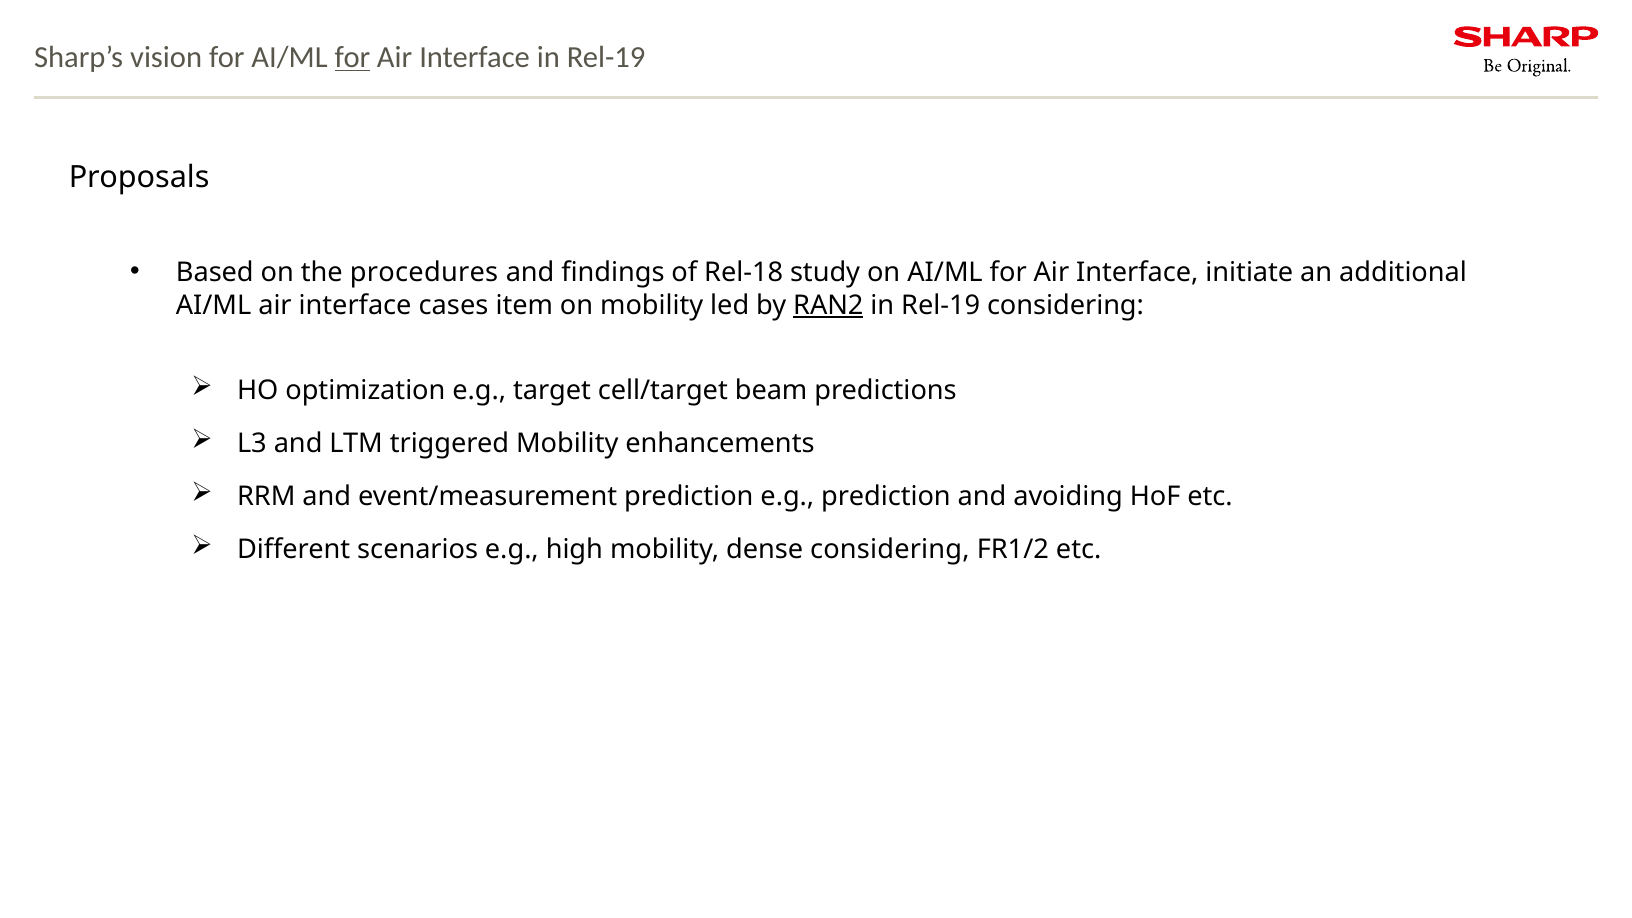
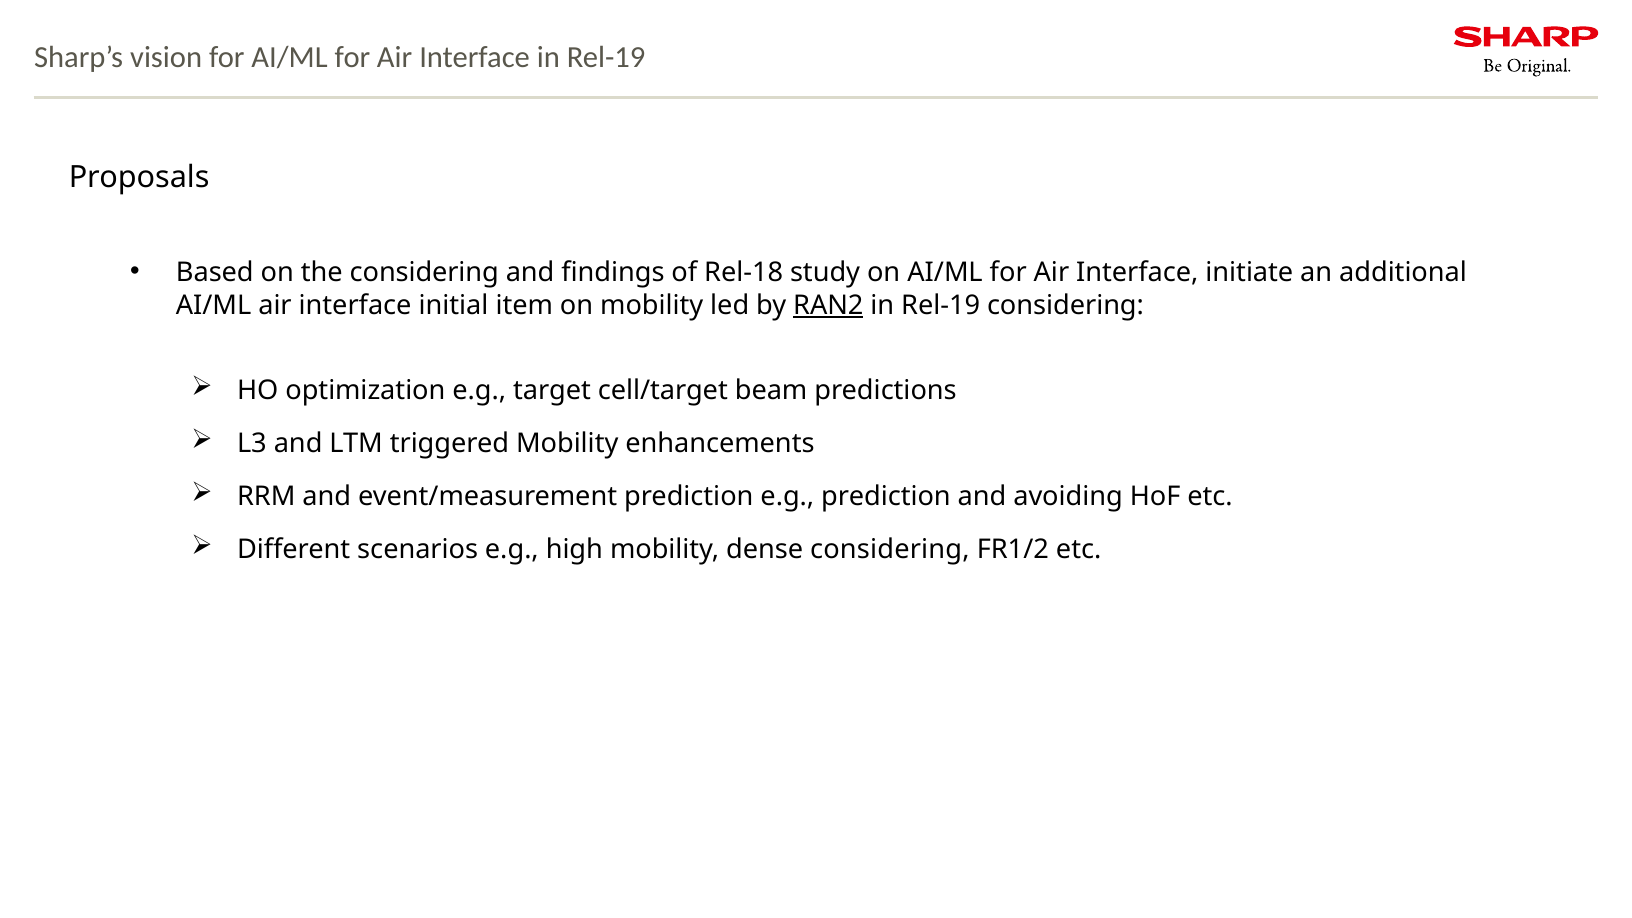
for underline: present -> none (352, 57)
the procedures: procedures -> considering (424, 273)
cases: cases -> initial (454, 305)
